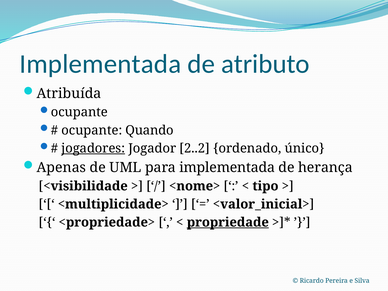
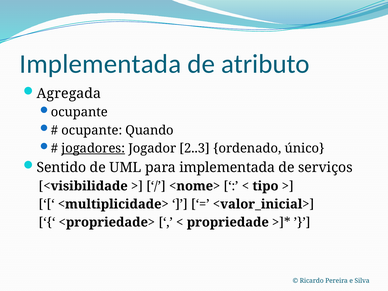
Atribuída: Atribuída -> Agregada (69, 93)
2..2: 2..2 -> 2..3 (195, 148)
Apenas: Apenas -> Sentido (61, 167)
herança: herança -> serviços (325, 167)
propriedade underline: present -> none (228, 222)
